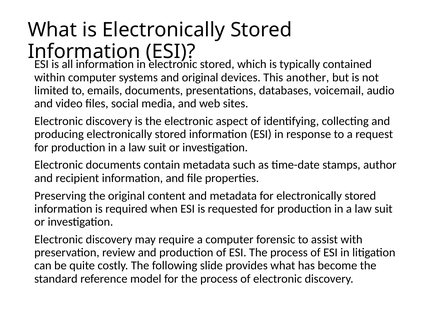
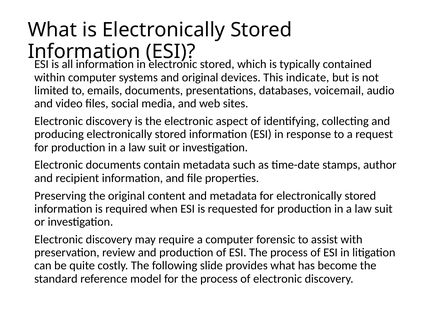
another: another -> indicate (308, 77)
